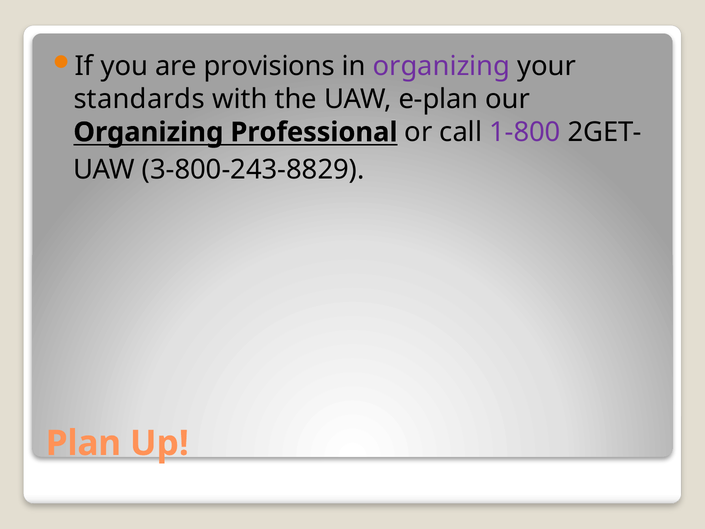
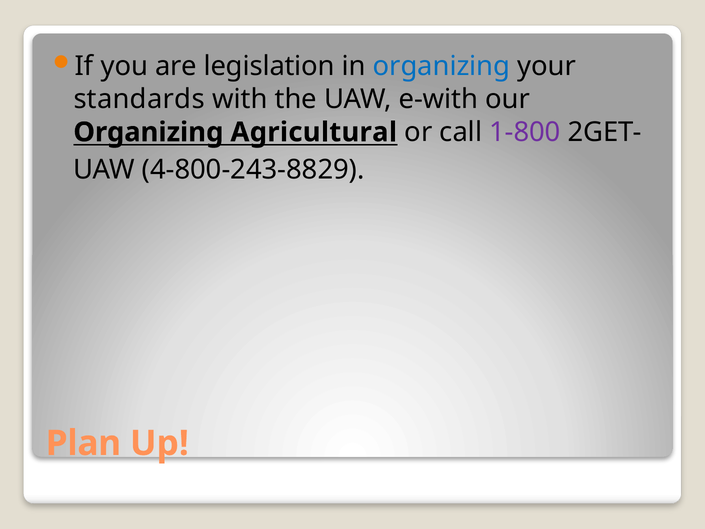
provisions: provisions -> legislation (269, 66)
organizing colour: purple -> blue (441, 66)
e-plan: e-plan -> e-with (438, 99)
Professional: Professional -> Agricultural (314, 132)
3-800-243-8829: 3-800-243-8829 -> 4-800-243-8829 (253, 169)
